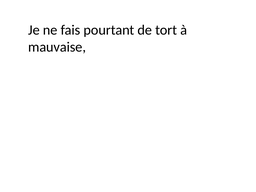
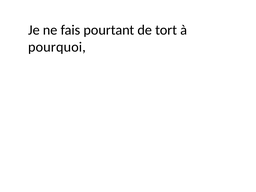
mauvaise: mauvaise -> pourquoi (57, 47)
